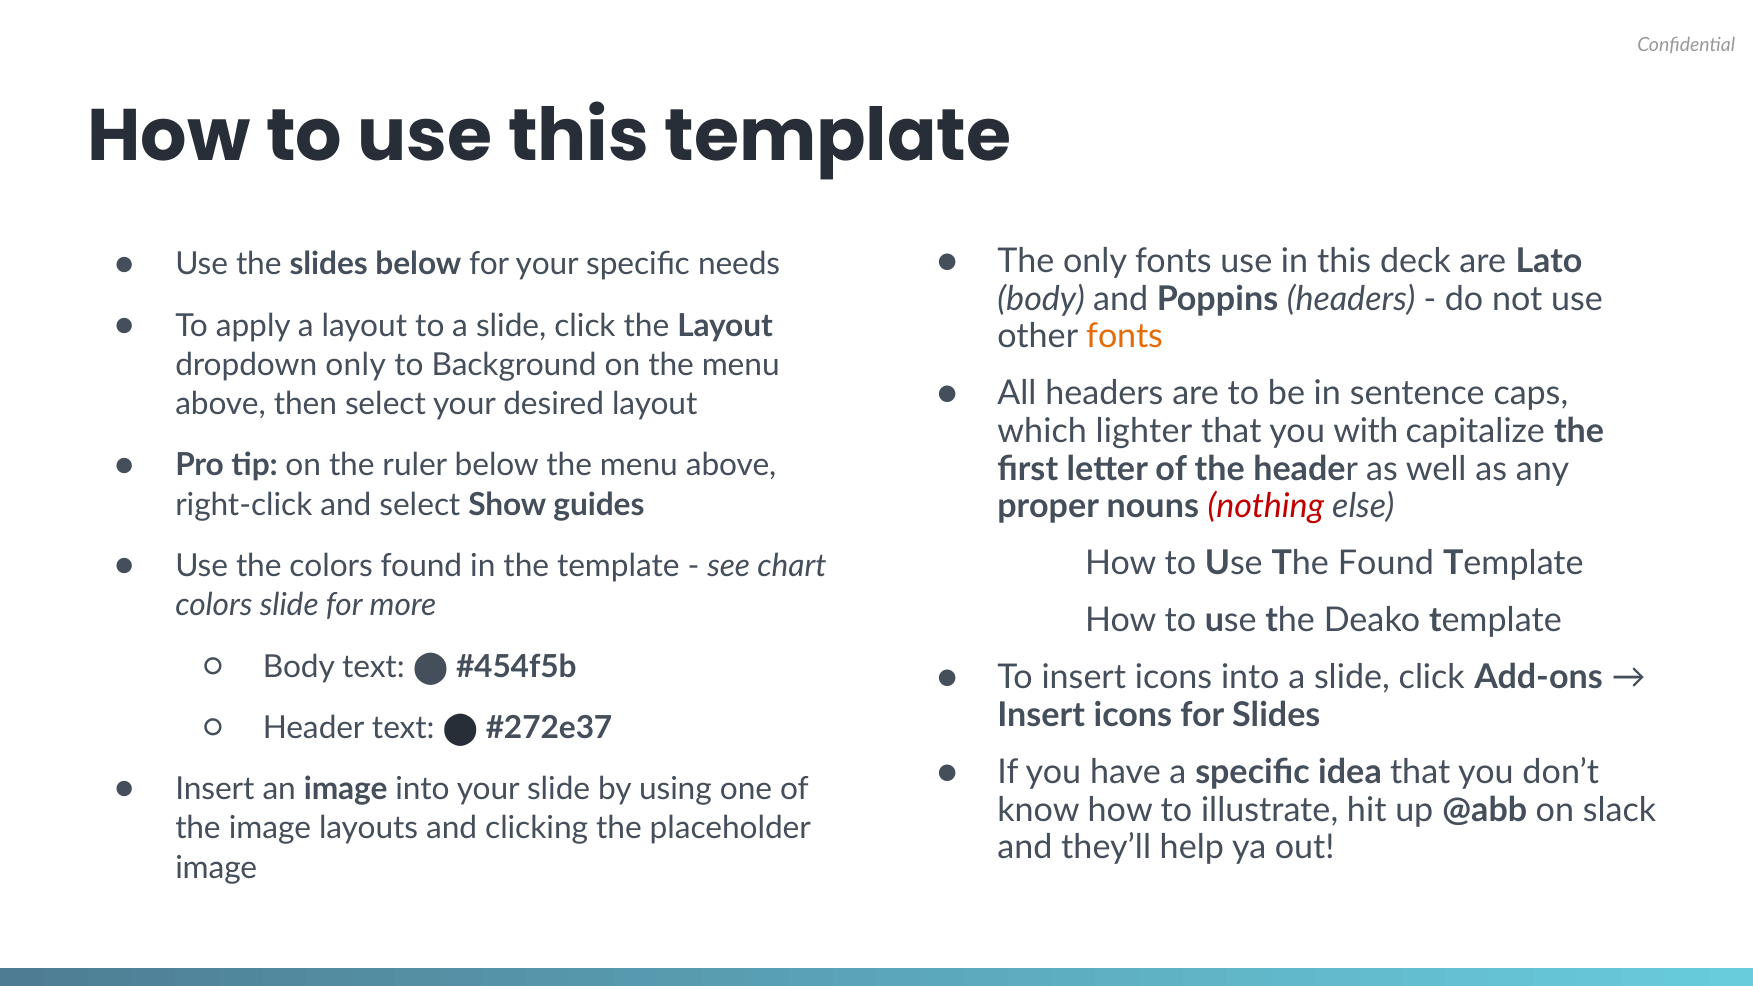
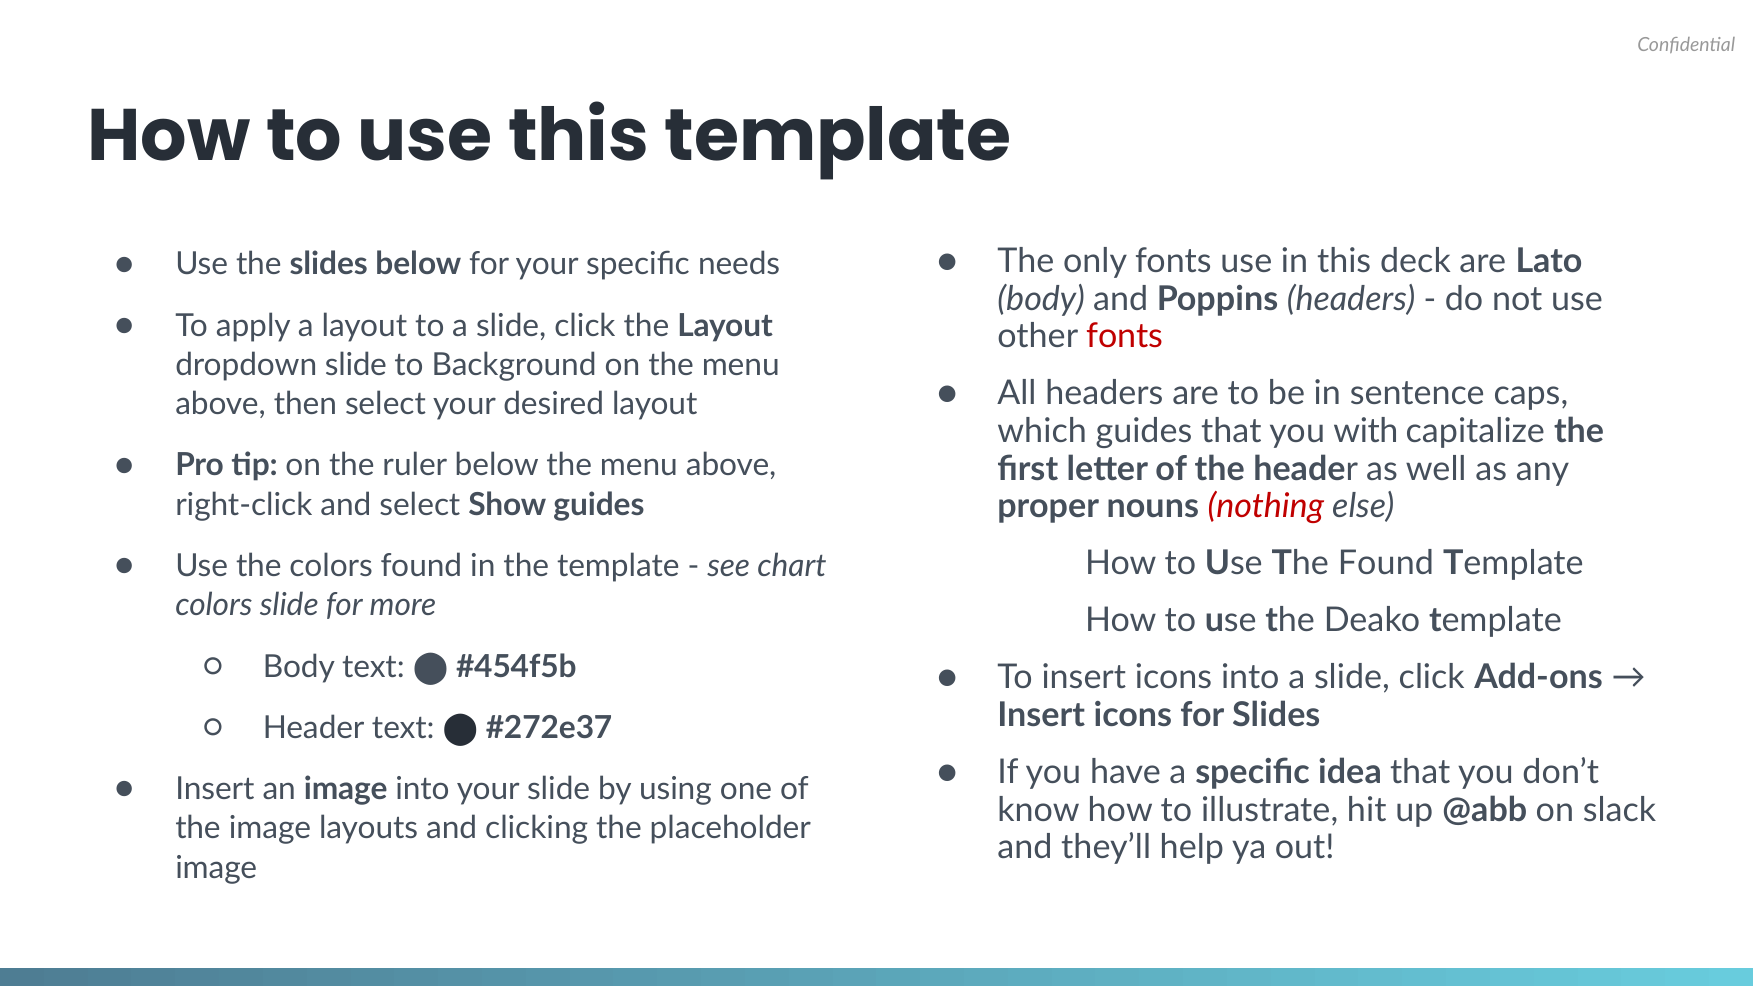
fonts colour: orange -> red (1125, 337)
dropdown only: only -> slide (356, 365)
which lighter: lighter -> guides (1144, 431)
